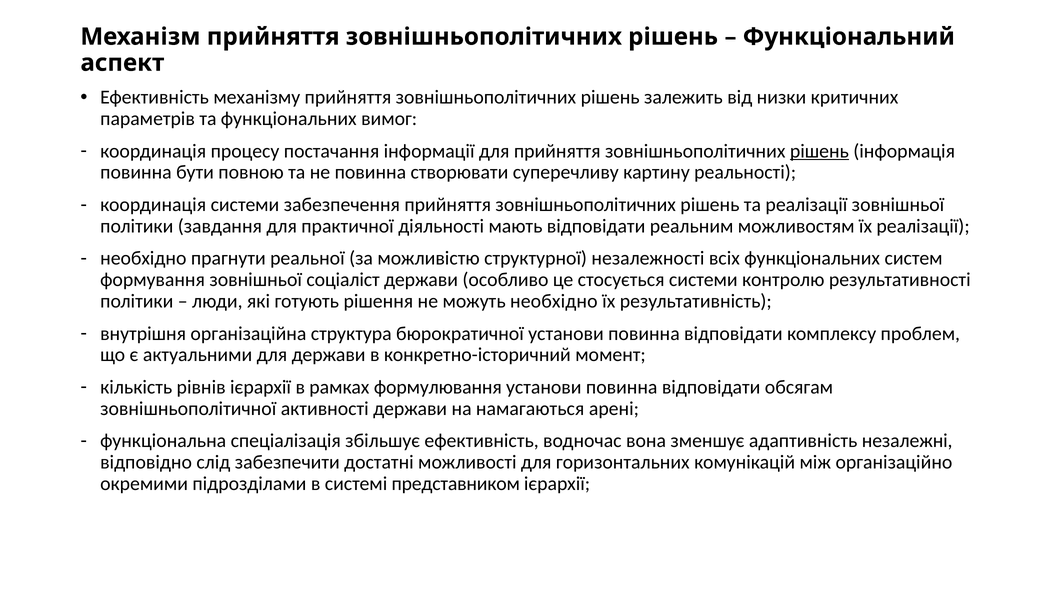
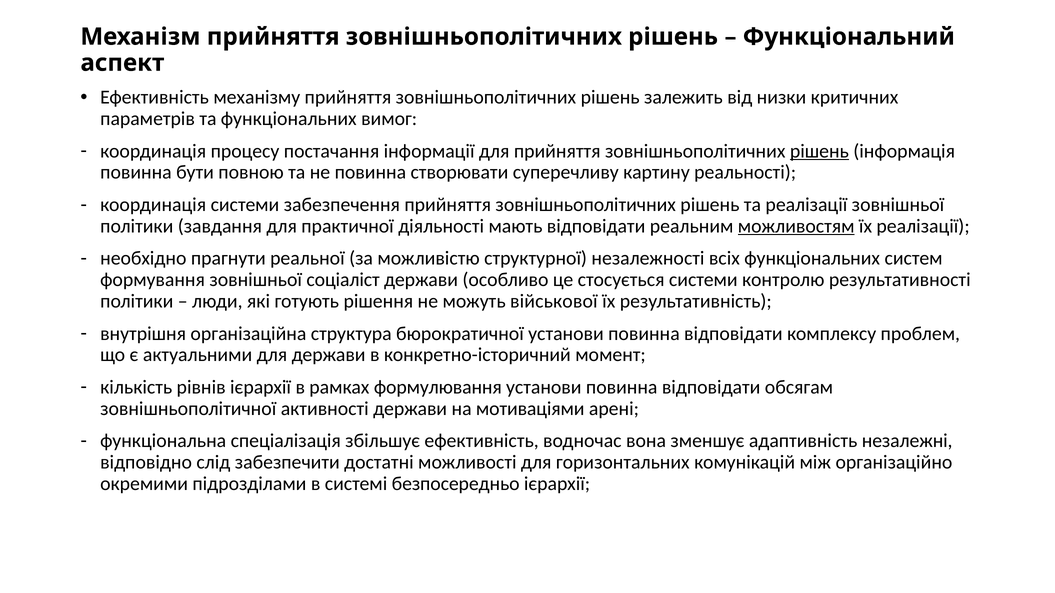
можливостям underline: none -> present (796, 226)
можуть необхідно: необхідно -> військової (554, 301)
намагаються: намагаються -> мотиваціями (530, 409)
представником: представником -> безпосередньо (456, 484)
